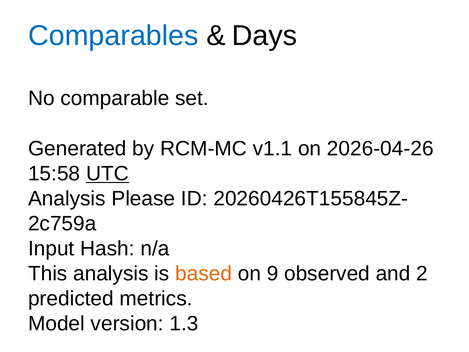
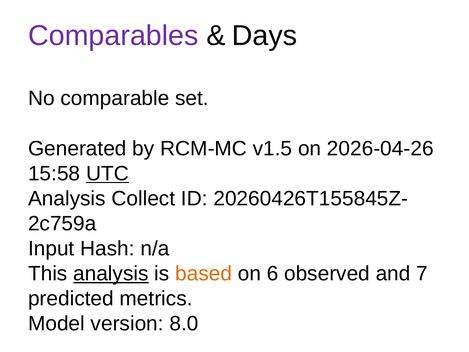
Comparables colour: blue -> purple (113, 36)
v1.1: v1.1 -> v1.5 (273, 148)
Please: Please -> Collect (143, 198)
analysis underline: none -> present (111, 273)
9: 9 -> 6 (273, 273)
2: 2 -> 7 (422, 273)
1.3: 1.3 -> 8.0 (184, 324)
